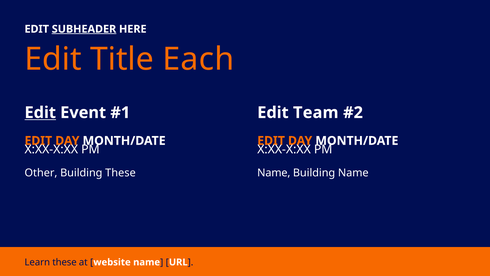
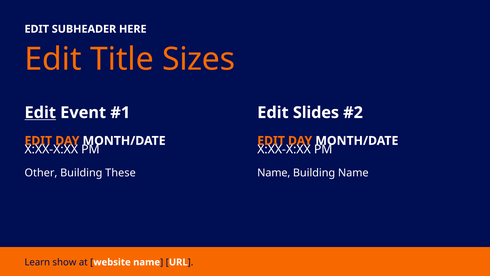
SUBHEADER underline: present -> none (84, 29)
Each: Each -> Sizes (199, 59)
Team: Team -> Slides (316, 112)
Learn these: these -> show (64, 262)
